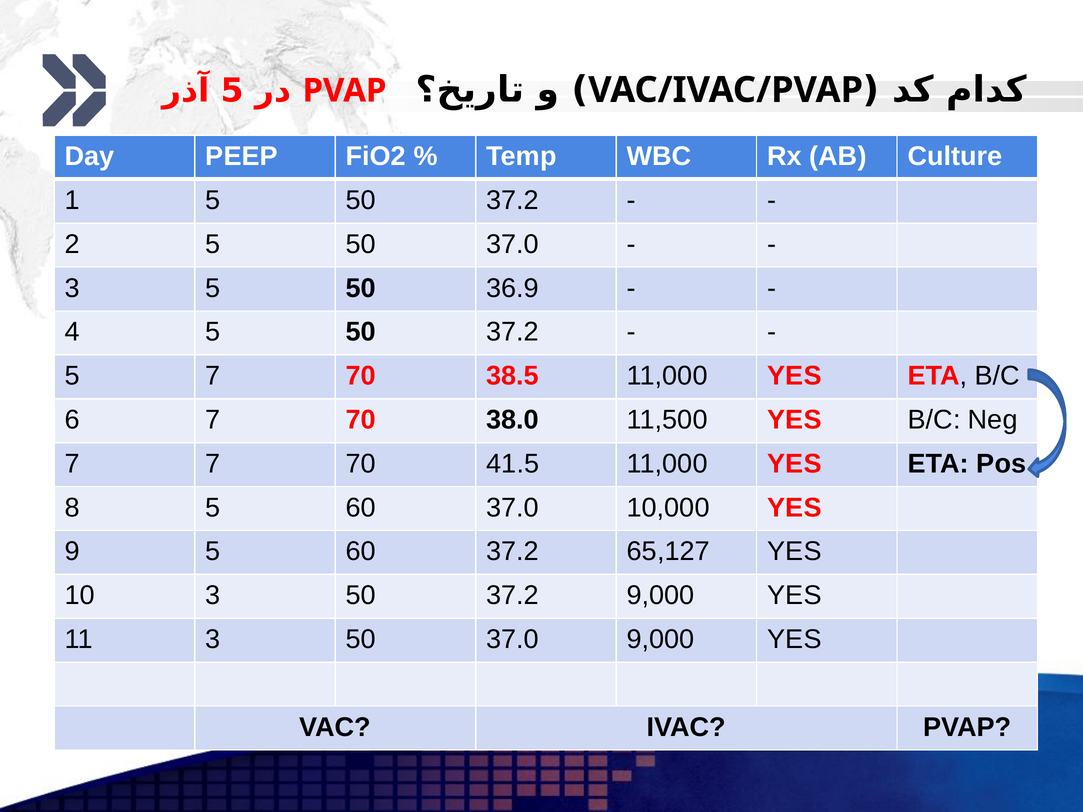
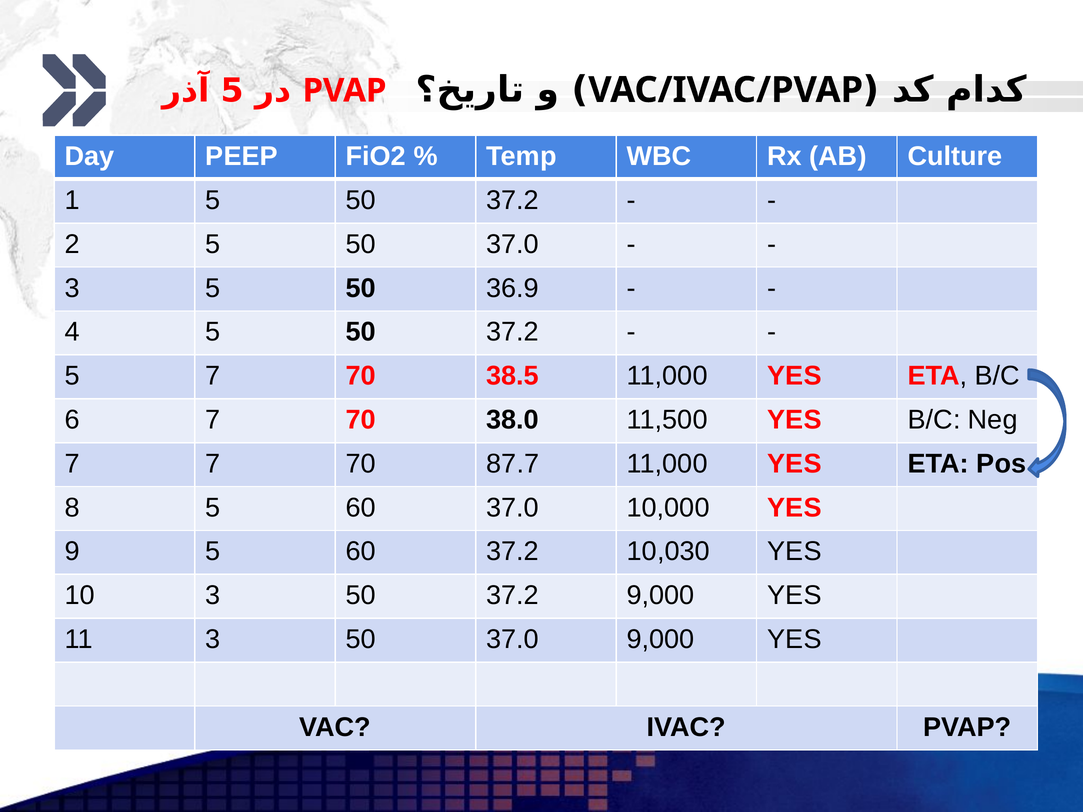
41.5: 41.5 -> 87.7 (513, 464)
65,127: 65,127 -> 10,030 (668, 552)
